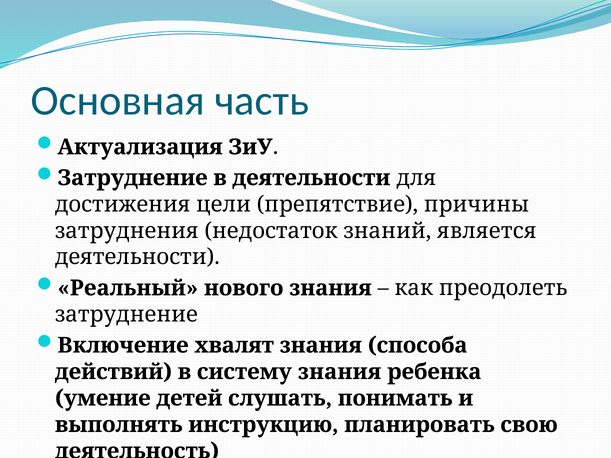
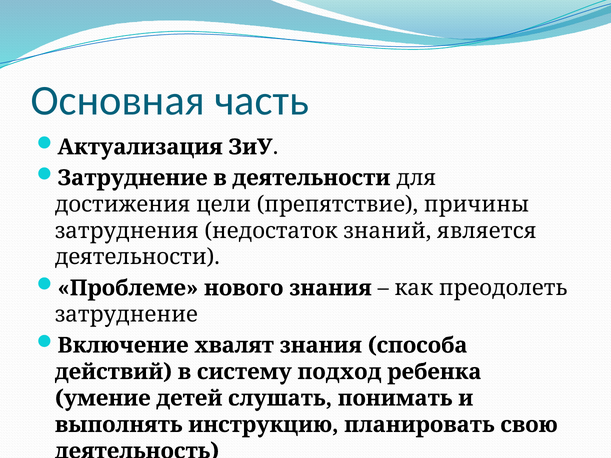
Реальный: Реальный -> Проблеме (128, 288)
систему знания: знания -> подход (340, 372)
